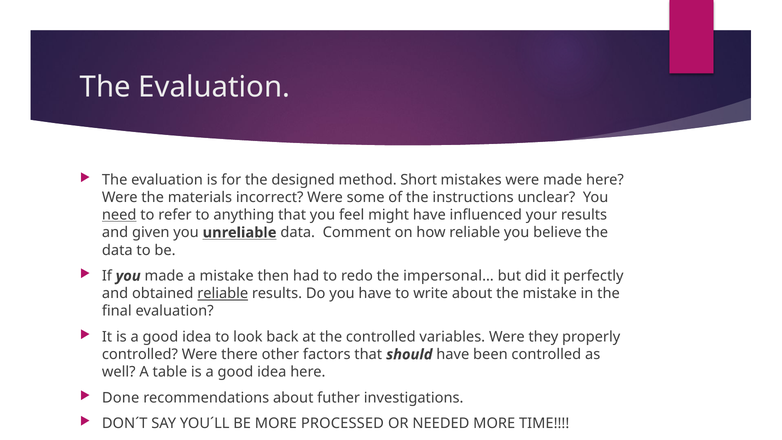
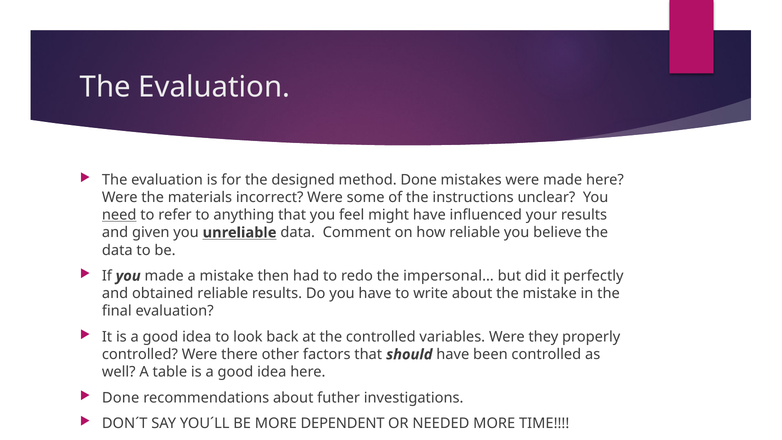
method Short: Short -> Done (419, 180)
reliable underline: present -> none (223, 293)
PROCESSED: PROCESSED -> DEPENDENT (343, 423)
